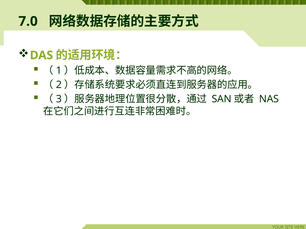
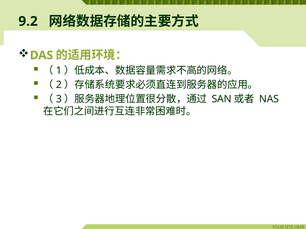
7.0: 7.0 -> 9.2 (28, 21)
